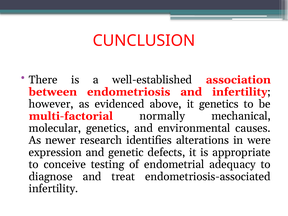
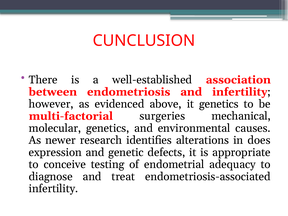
normally: normally -> surgeries (162, 116)
were: were -> does (259, 140)
